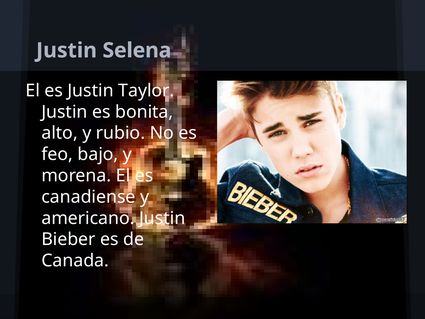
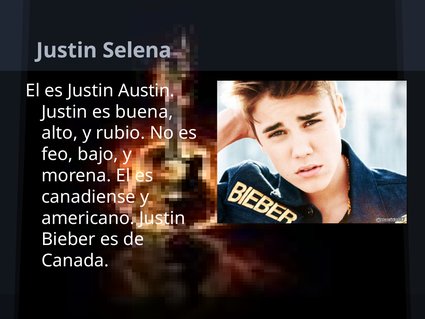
Taylor: Taylor -> Austin (146, 90)
bonita: bonita -> buena (144, 112)
